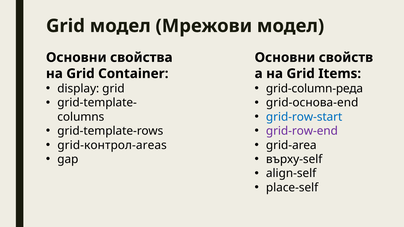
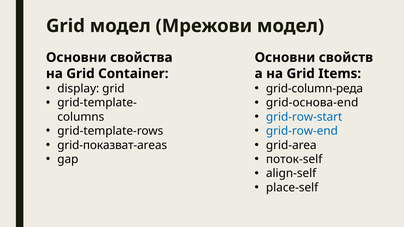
grid-row-end colour: purple -> blue (302, 131)
grid-контрол-areas: grid-контрол-areas -> grid-показват-areas (112, 145)
върху-self: върху-self -> поток-self (294, 159)
